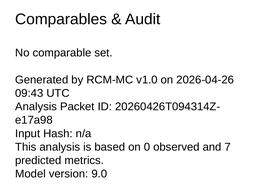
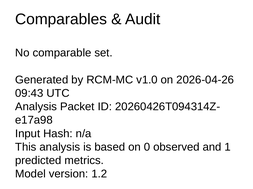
7: 7 -> 1 (228, 148)
9.0: 9.0 -> 1.2 (99, 175)
